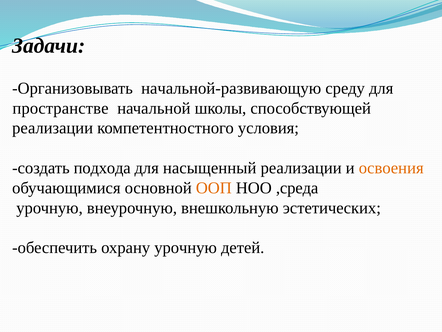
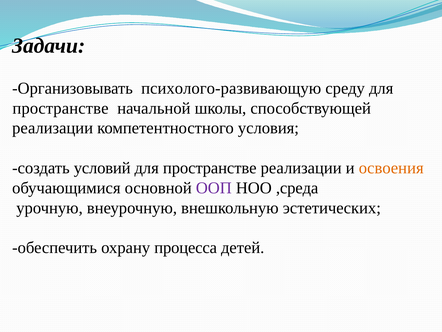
начальной-развивающую: начальной-развивающую -> психолого-развивающую (231, 88)
подхода: подхода -> условий (102, 168)
насыщенный: насыщенный -> пространстве (210, 168)
ООП colour: orange -> purple (214, 188)
охрану урочную: урочную -> процесса (186, 247)
